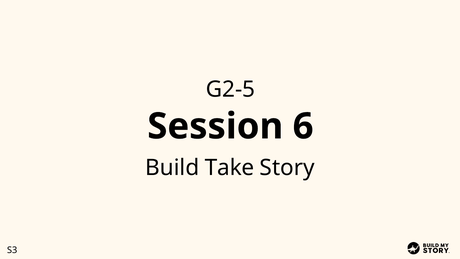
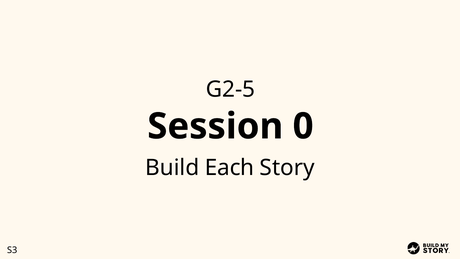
6: 6 -> 0 (303, 126)
Take: Take -> Each (230, 168)
